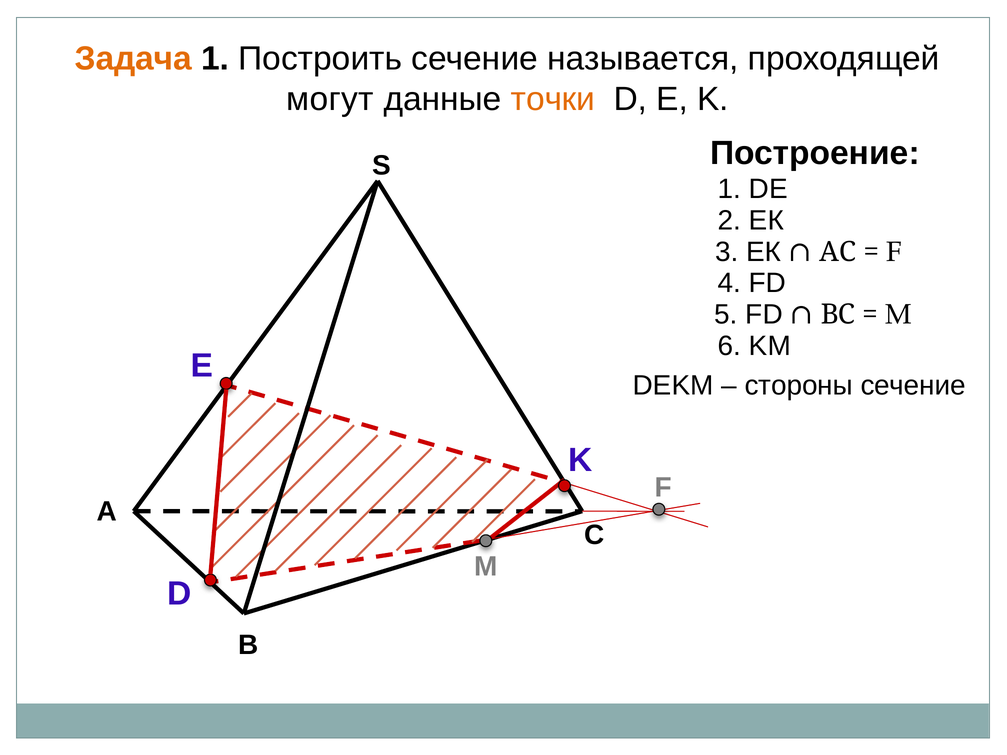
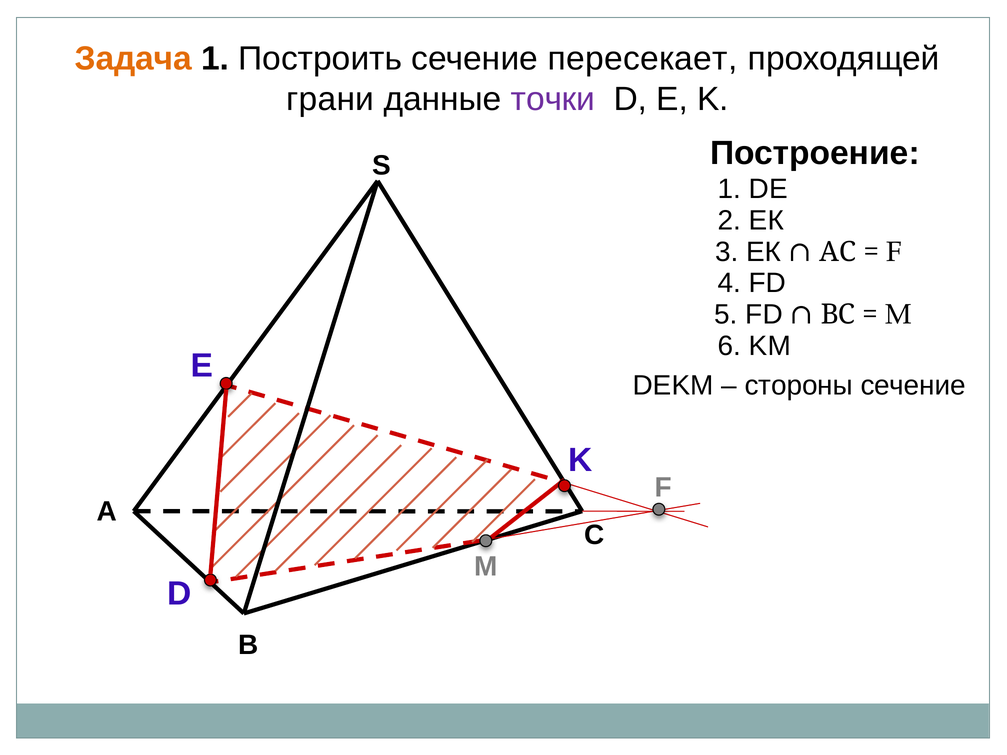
называется: называется -> пересекает (643, 59)
могут: могут -> грани (330, 99)
точки colour: orange -> purple (553, 99)
